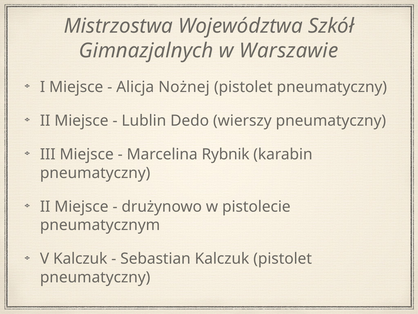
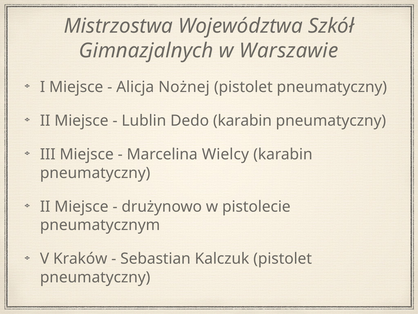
Dedo wierszy: wierszy -> karabin (242, 121)
Rybnik: Rybnik -> Wielcy (225, 154)
V Kalczuk: Kalczuk -> Kraków (80, 258)
